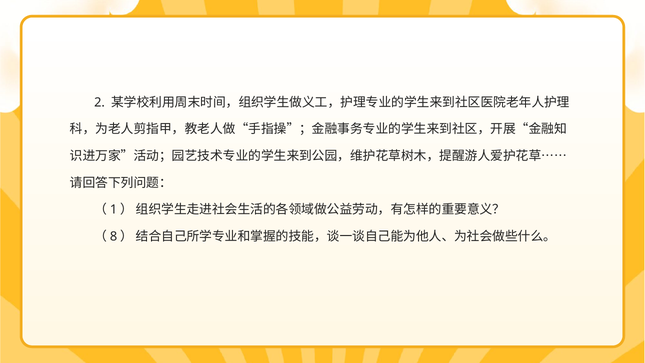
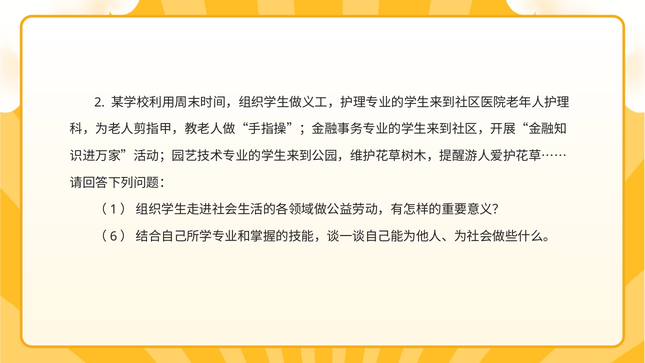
8: 8 -> 6 (114, 236)
